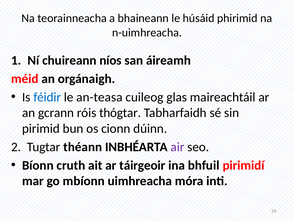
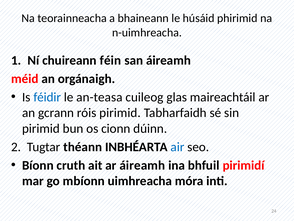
níos: níos -> féin (110, 60)
róis thógtar: thógtar -> pirimid (120, 113)
air colour: purple -> blue (177, 147)
ar táirgeoir: táirgeoir -> áireamh (142, 165)
